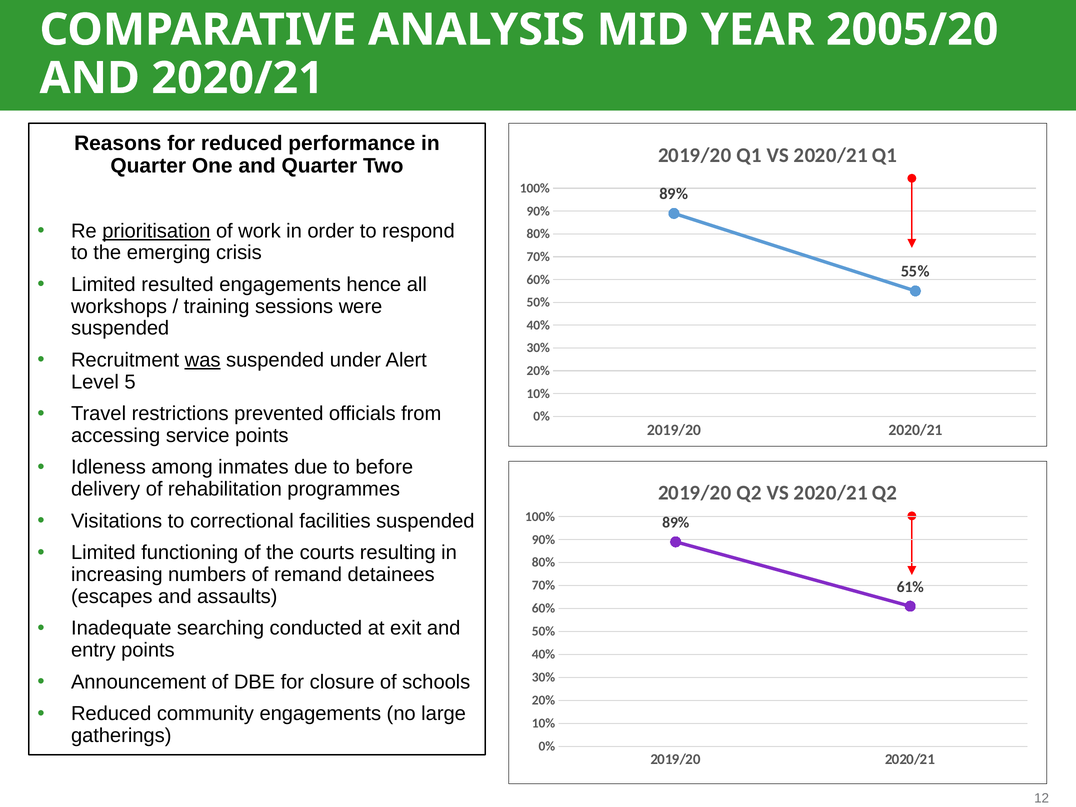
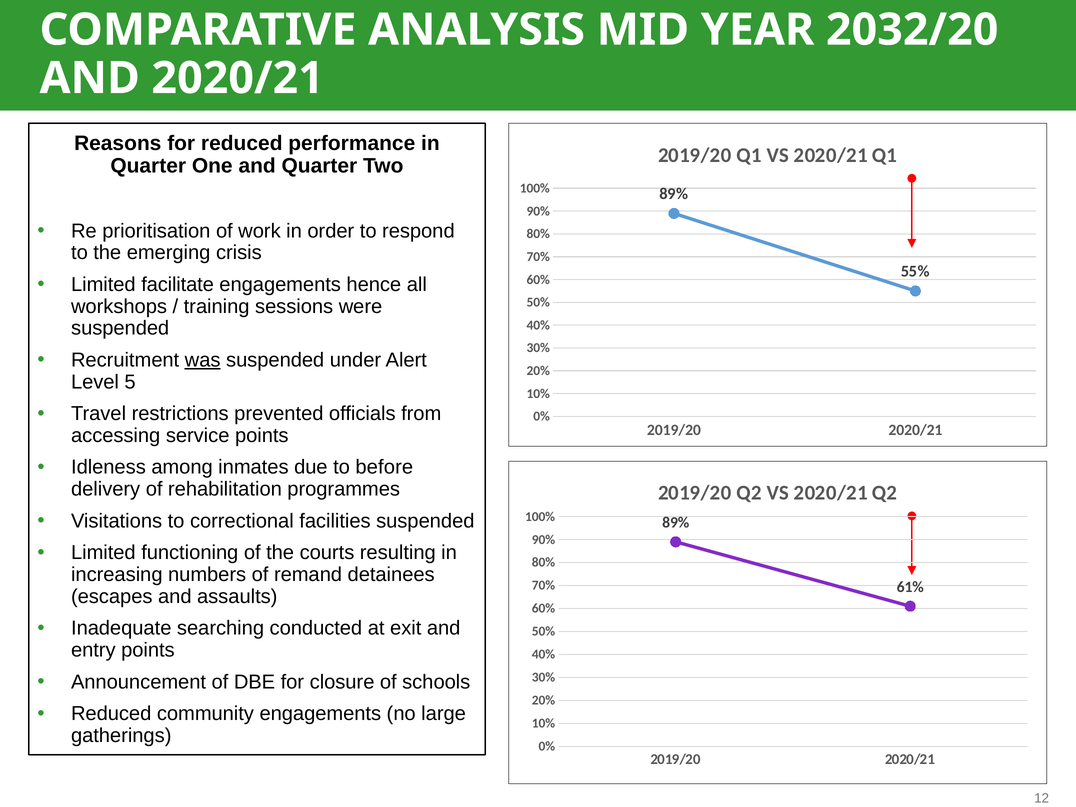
2005/20: 2005/20 -> 2032/20 (912, 30)
prioritisation underline: present -> none (156, 231)
resulted: resulted -> facilitate (178, 285)
